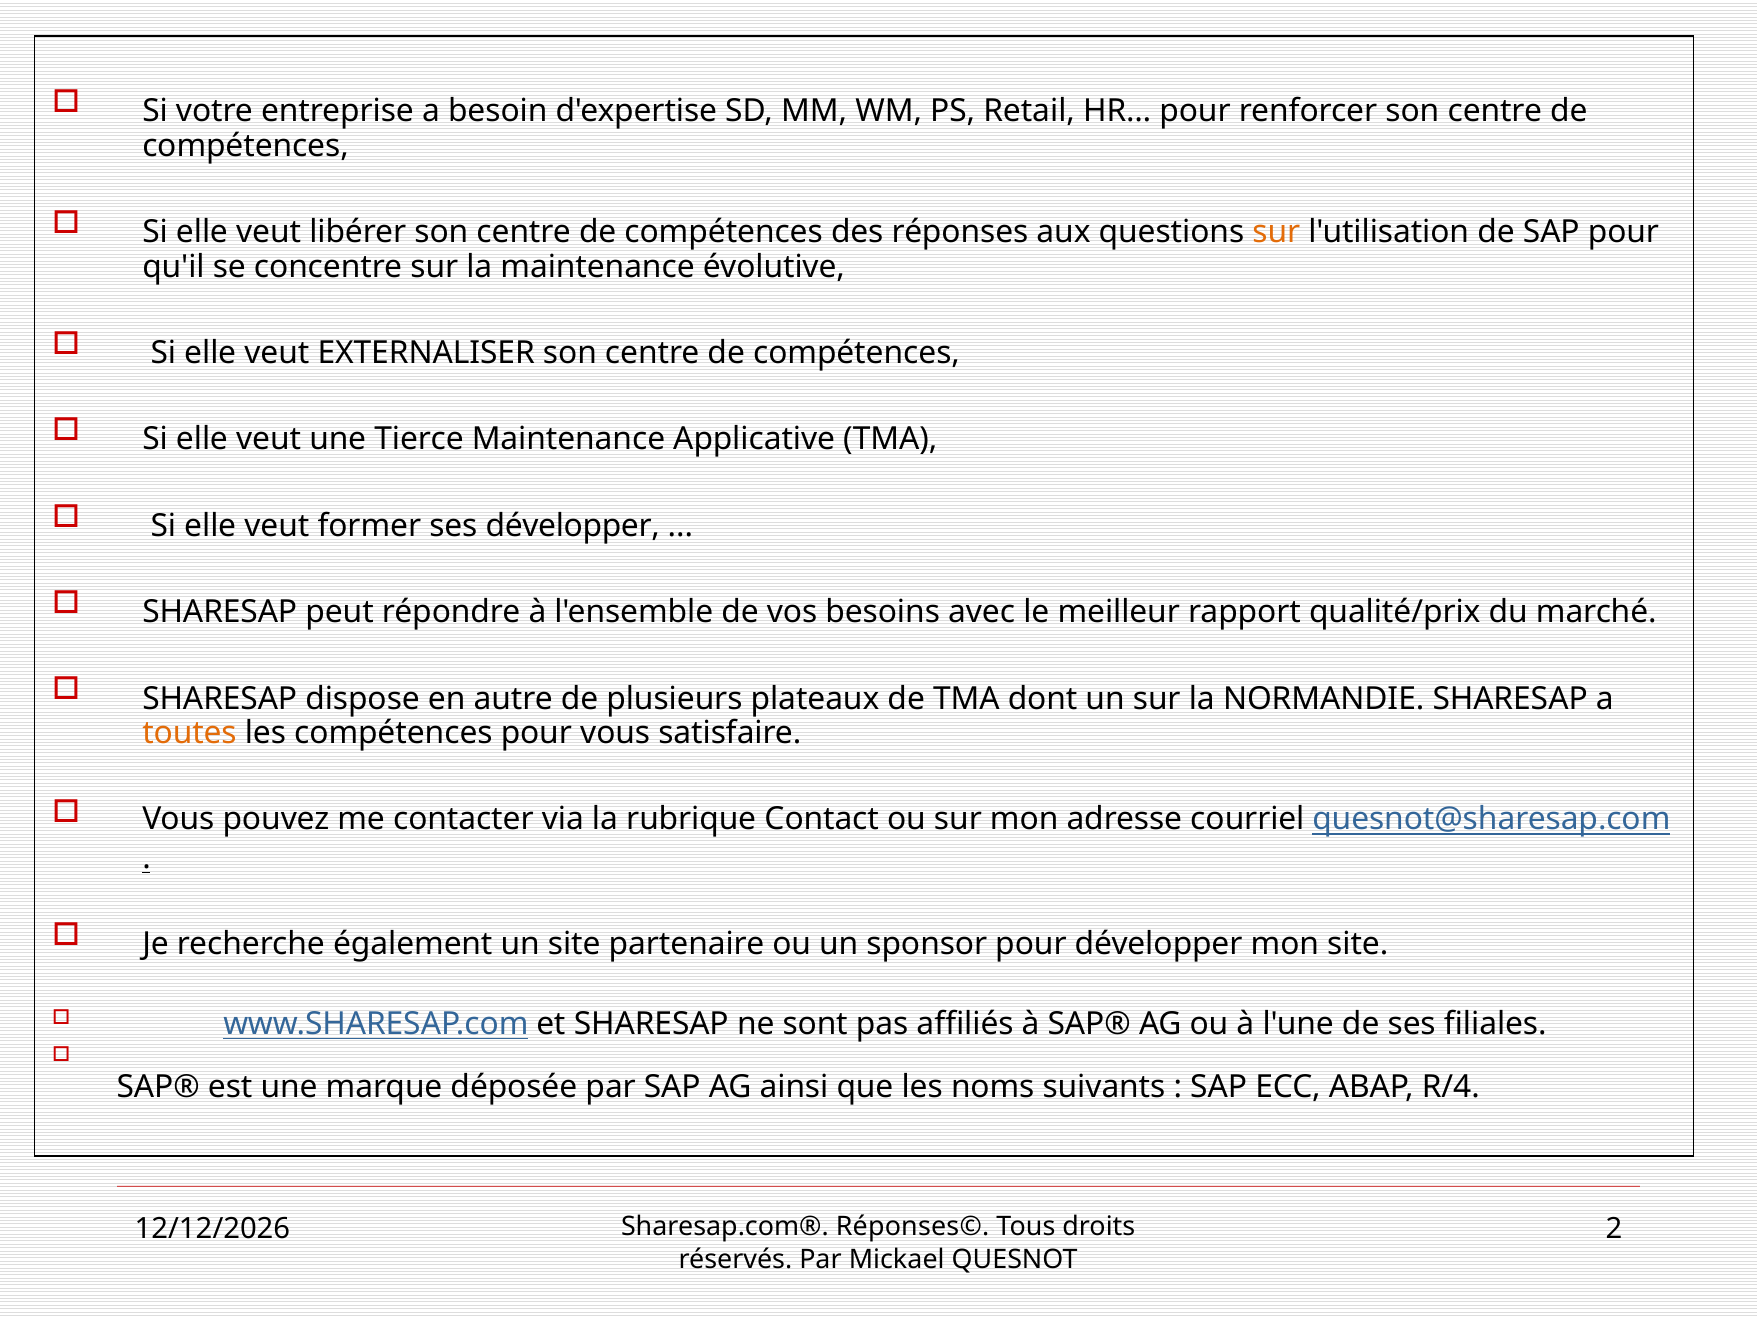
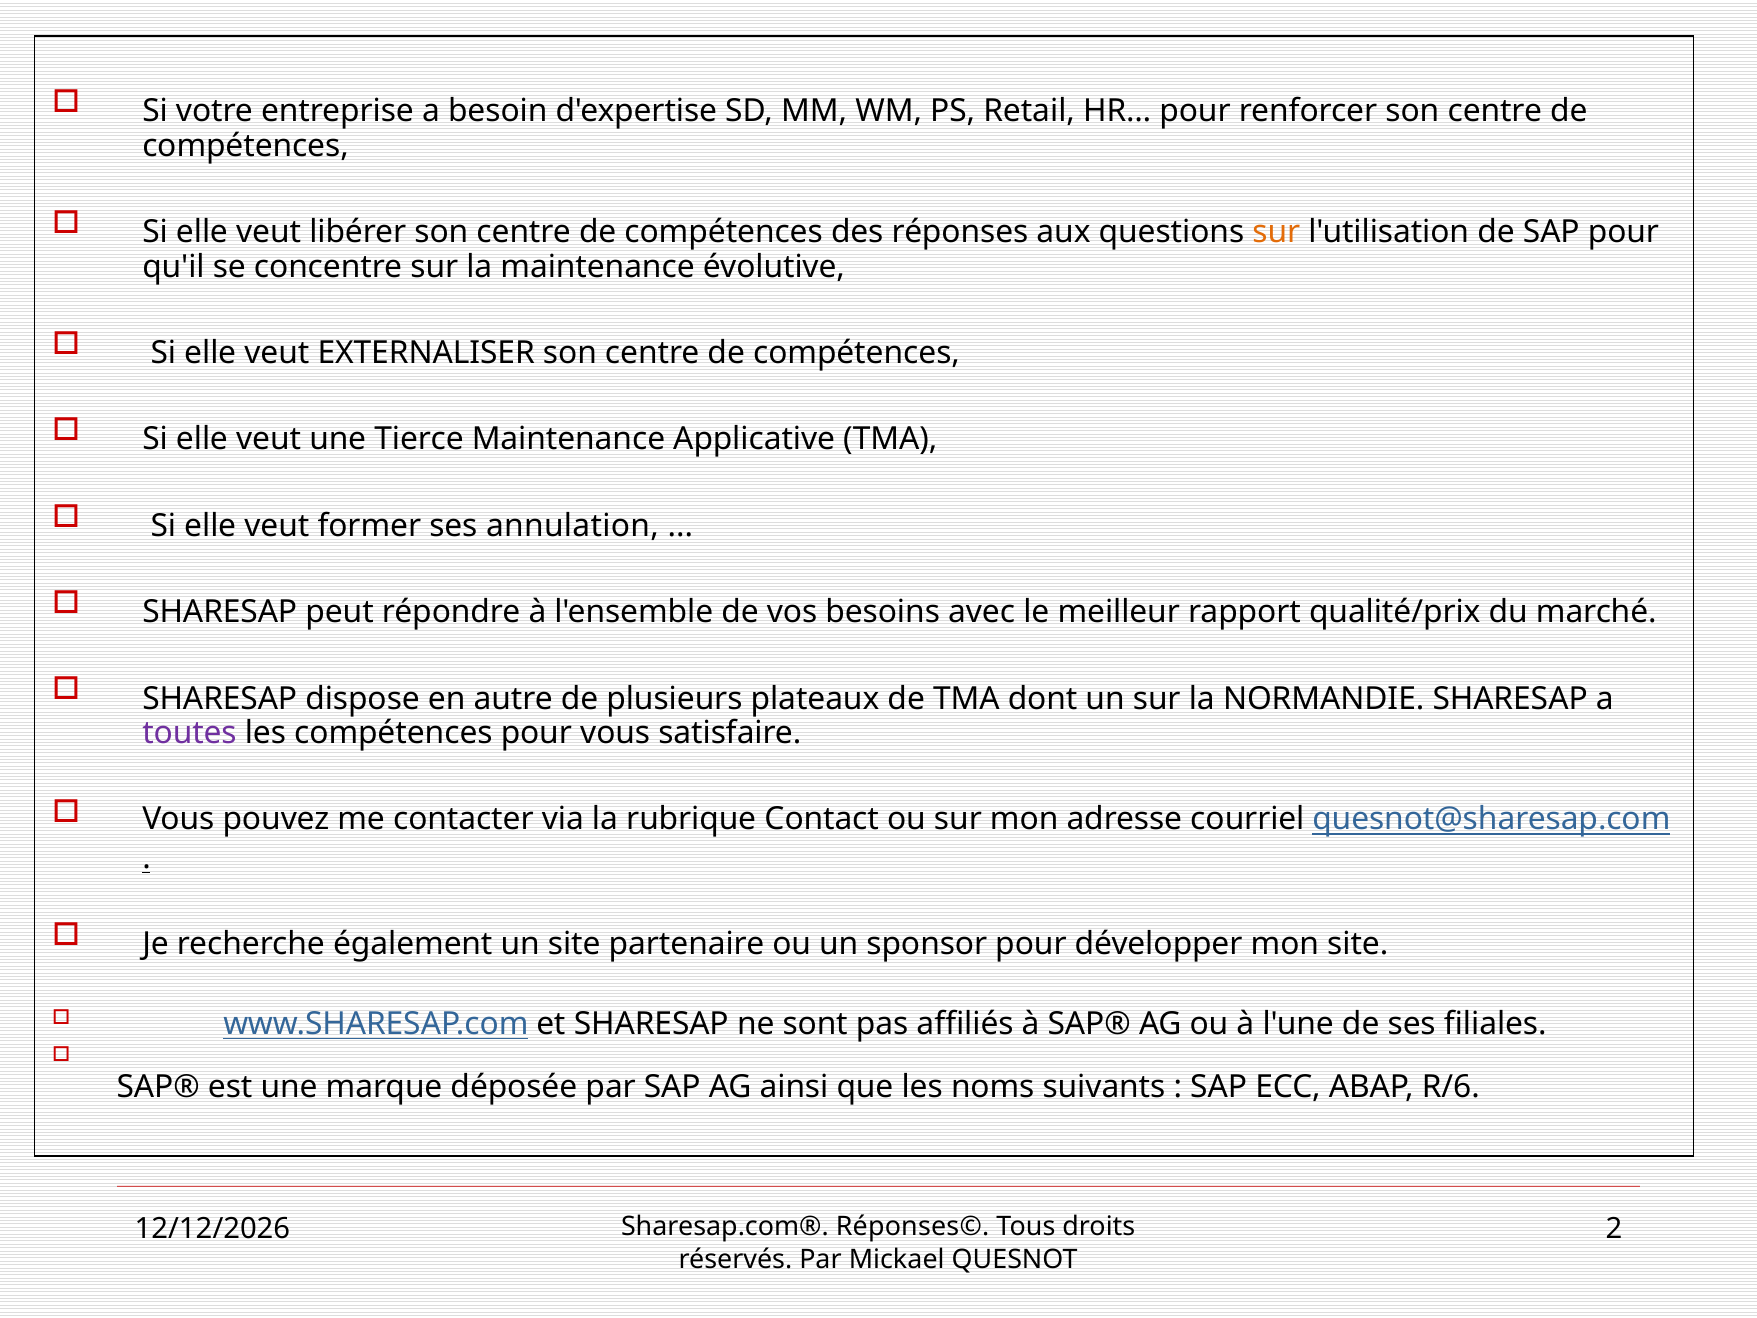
ses développer: développer -> annulation (572, 526)
toutes colour: orange -> purple (189, 733)
R/4: R/4 -> R/6 (1451, 1087)
